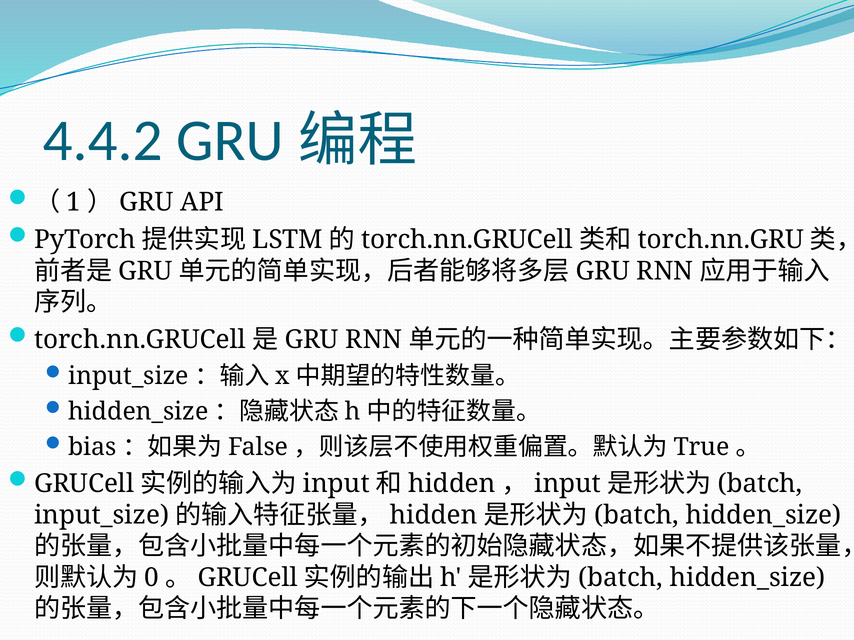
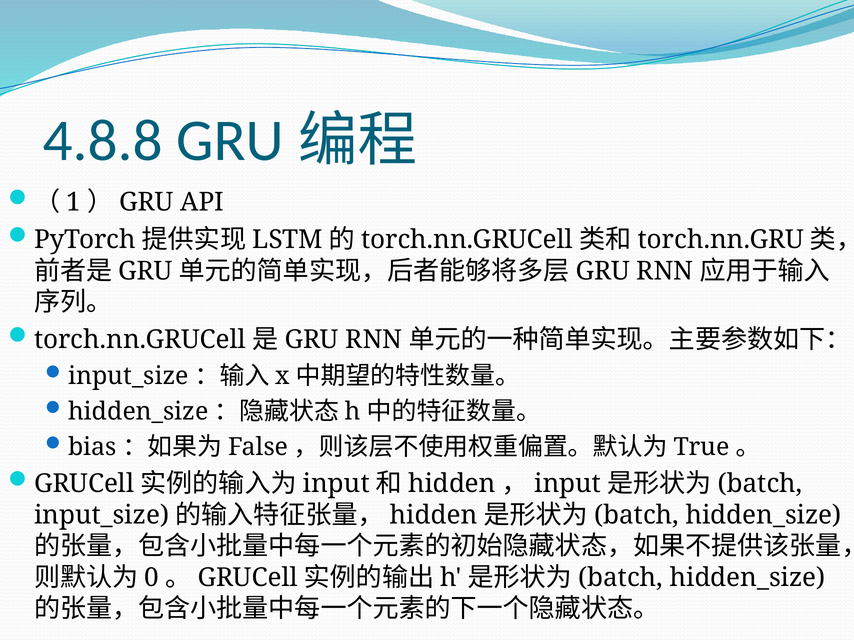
4.4.2: 4.4.2 -> 4.8.8 (103, 141)
